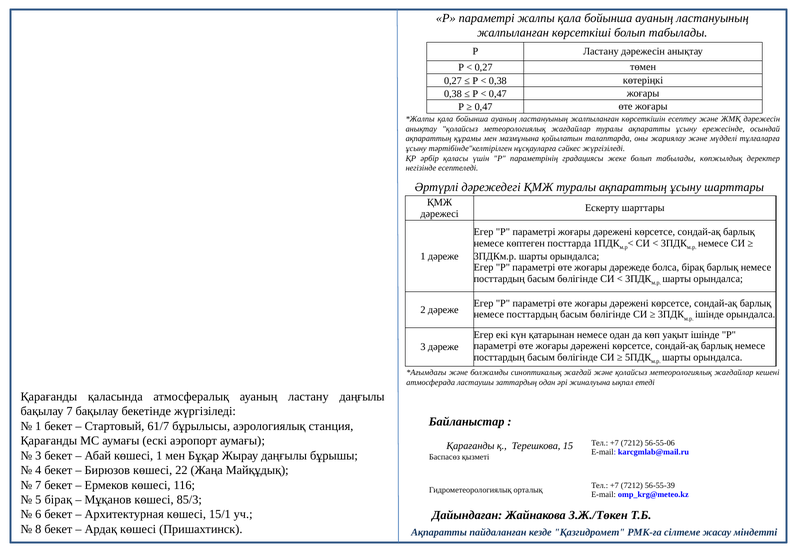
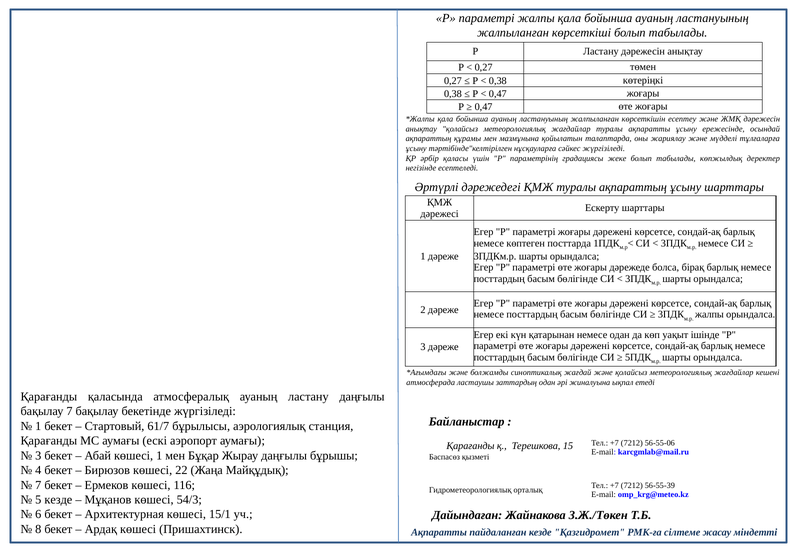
ішінде: ішінде -> жалпы (709, 314)
5 бірақ: бірақ -> кезде (58, 499)
85/3: 85/3 -> 54/3 (189, 499)
